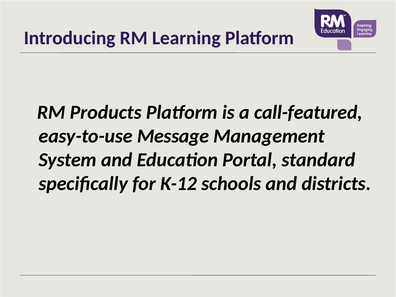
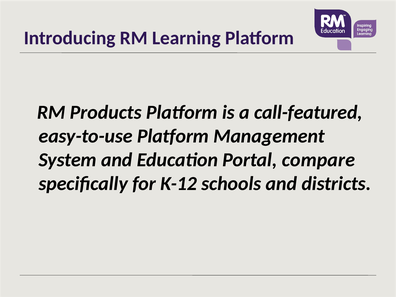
easy-to-use Message: Message -> Platform (173, 136)
standard: standard -> compare (318, 160)
